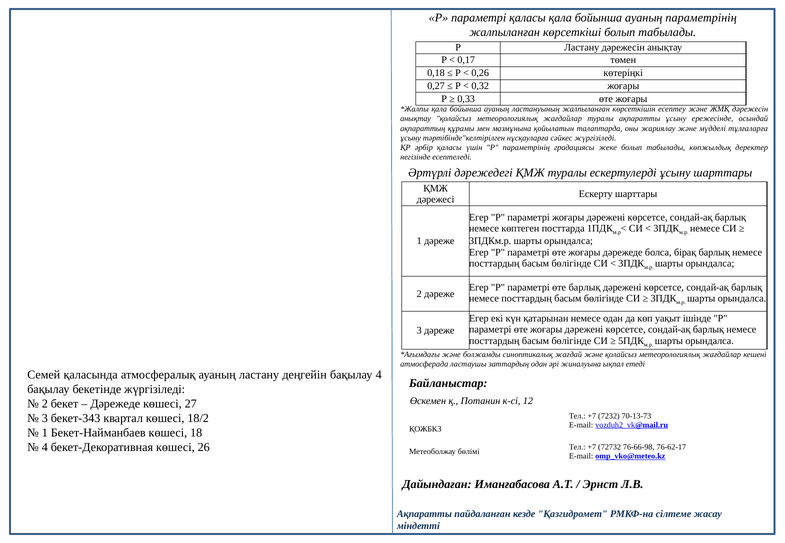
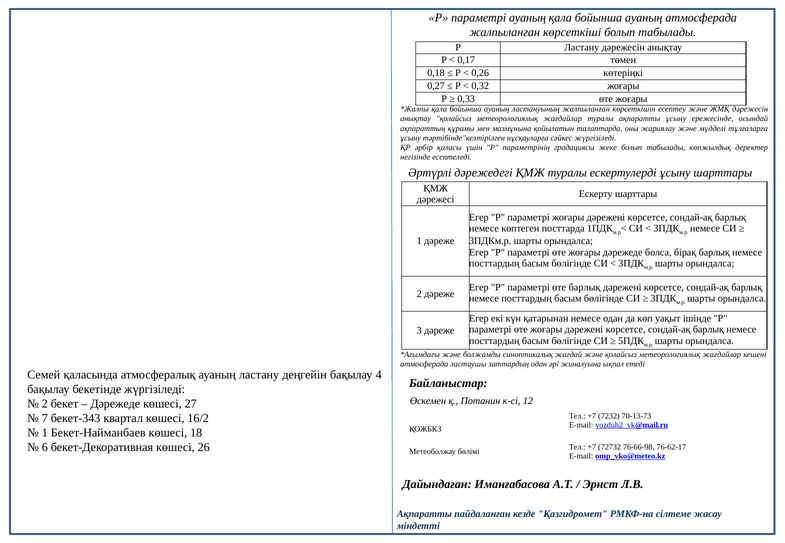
параметрі қаласы: қаласы -> ауаның (528, 18)
ауаның параметрінің: параметрінің -> атмосферада (701, 18)
3: 3 -> 7 (45, 419)
18/2: 18/2 -> 16/2 (198, 419)
4: 4 -> 6 (45, 448)
